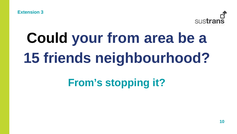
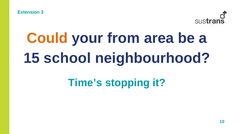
Could colour: black -> orange (47, 38)
friends: friends -> school (67, 58)
From’s: From’s -> Time’s (85, 82)
